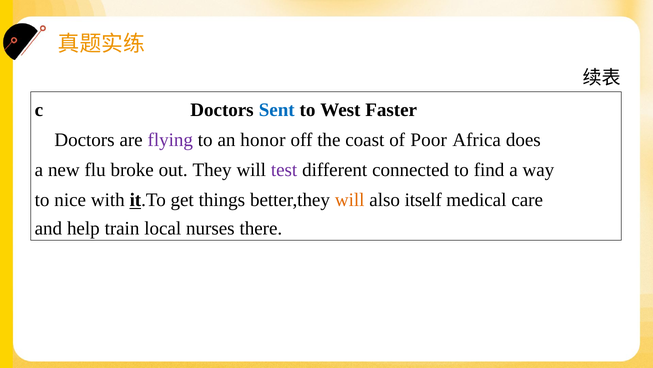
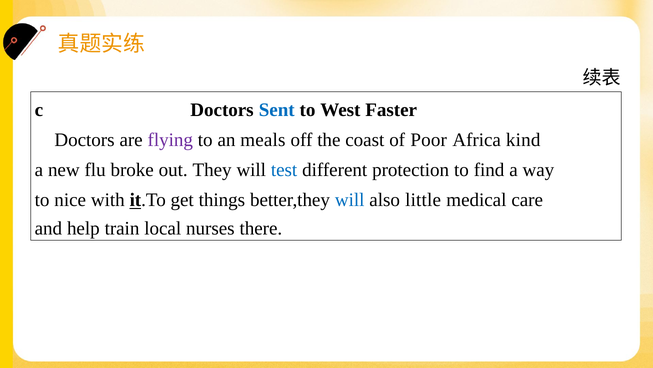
honor: honor -> meals (263, 140)
does: does -> kind (523, 140)
test colour: purple -> blue (284, 170)
connected: connected -> protection (411, 170)
will colour: orange -> blue (350, 199)
itself: itself -> little (423, 199)
